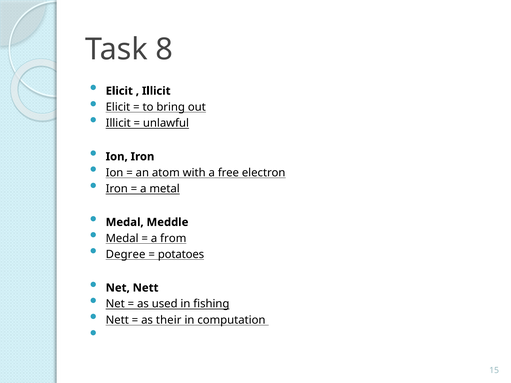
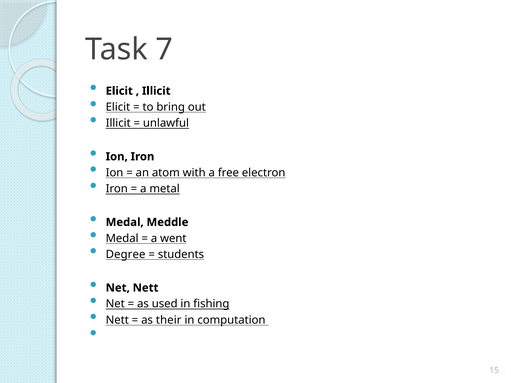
8: 8 -> 7 (164, 49)
from: from -> went (173, 238)
potatoes: potatoes -> students (181, 255)
